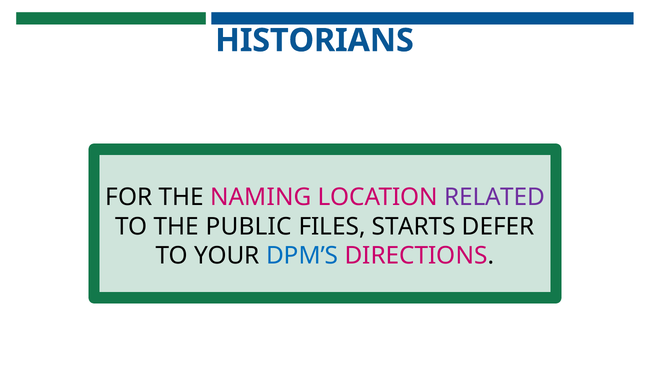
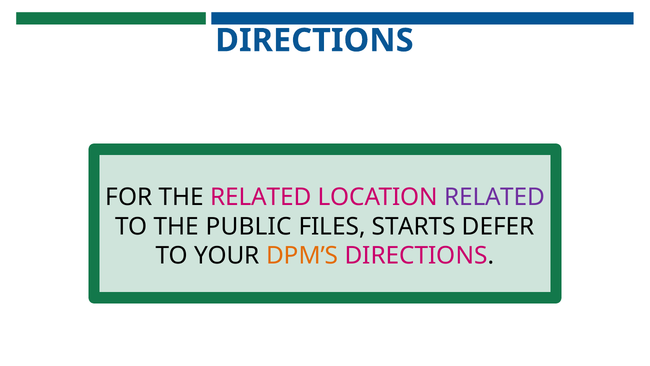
HISTORIANS: HISTORIANS -> DIRECTIONS (314, 40)
THE NAMING: NAMING -> RELATED (261, 197)
DPM’S colour: blue -> orange (302, 256)
